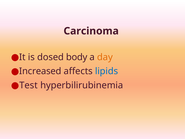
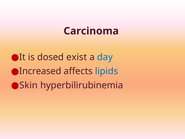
body: body -> exist (77, 57)
day colour: orange -> blue (105, 57)
Test: Test -> Skin (28, 85)
